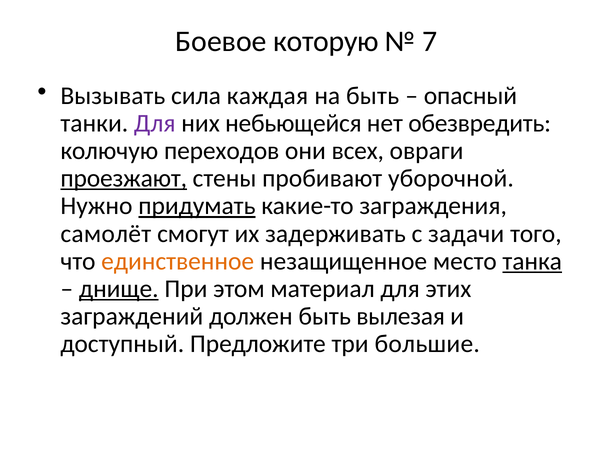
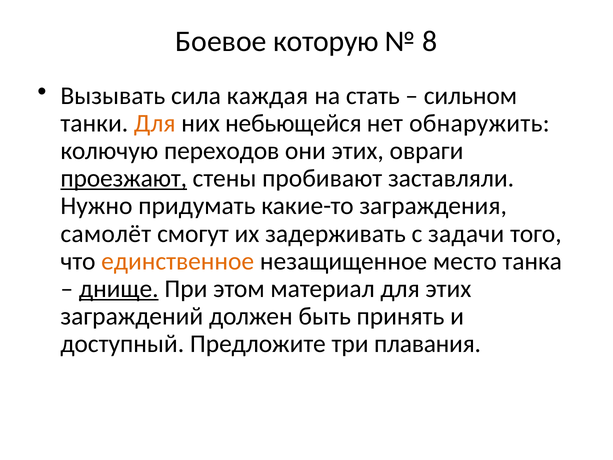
7: 7 -> 8 (430, 41)
на быть: быть -> стать (373, 96)
опасный: опасный -> сильном (470, 96)
Для colour: purple -> orange (155, 123)
обезвредить: обезвредить -> обнаружить (479, 123)
они всех: всех -> этих (358, 151)
уборочной: уборочной -> заставляли (451, 178)
придумать underline: present -> none (197, 206)
танка underline: present -> none (532, 261)
вылезая: вылезая -> принять (400, 316)
большие: большие -> плавания (427, 344)
